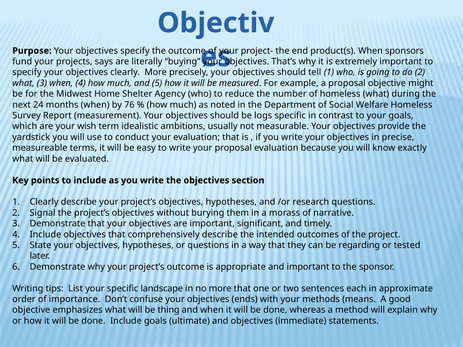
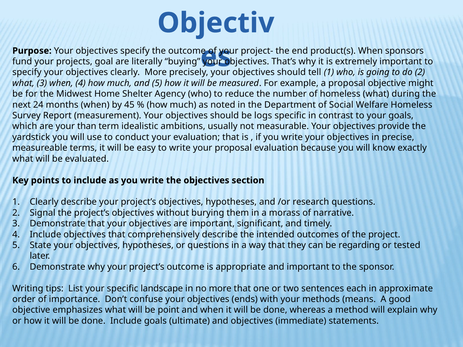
says: says -> goal (104, 62)
76: 76 -> 45 (129, 105)
wish: wish -> than (87, 126)
thing: thing -> point (169, 310)
